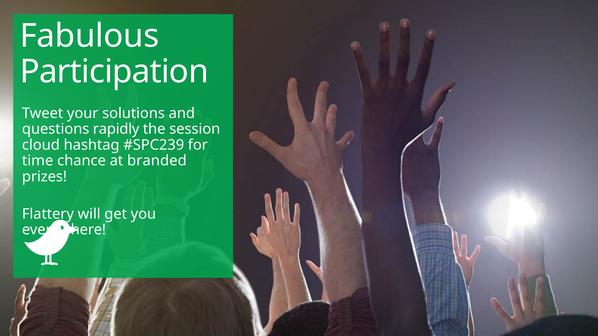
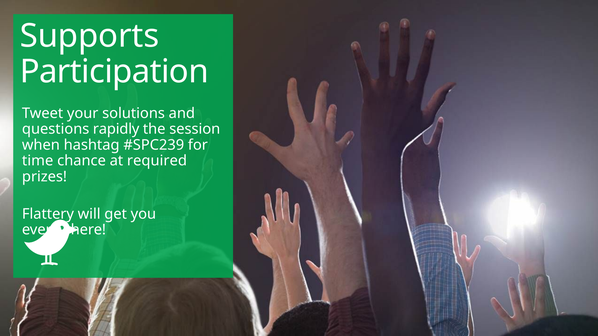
Fabulous: Fabulous -> Supports (89, 36)
cloud: cloud -> when (41, 145)
branded: branded -> required (157, 161)
